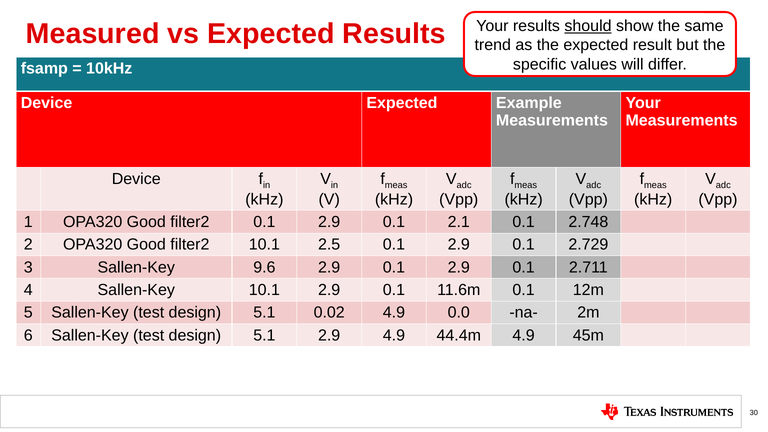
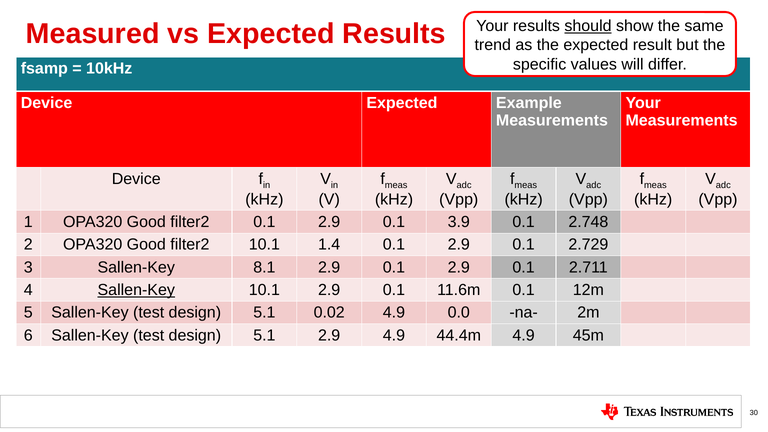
2.1: 2.1 -> 3.9 (459, 222)
2.5: 2.5 -> 1.4 (329, 245)
9.6: 9.6 -> 8.1 (264, 267)
Sallen-Key underline: none -> present (136, 290)
